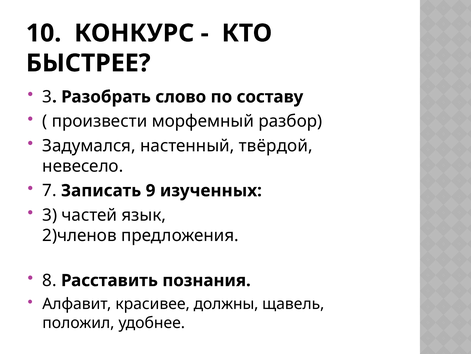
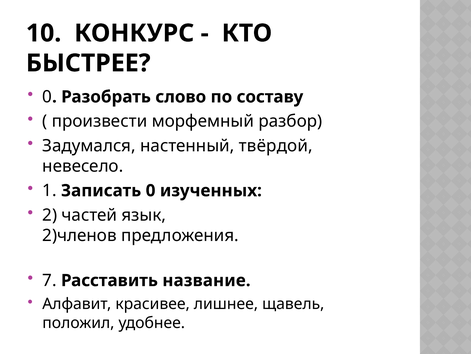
3: 3 -> 0 (47, 97)
7: 7 -> 1 (49, 190)
Записать 9: 9 -> 0 (151, 190)
3: 3 -> 2 (50, 215)
8: 8 -> 7 (49, 280)
познания: познания -> название (206, 280)
должны: должны -> лишнее (226, 303)
